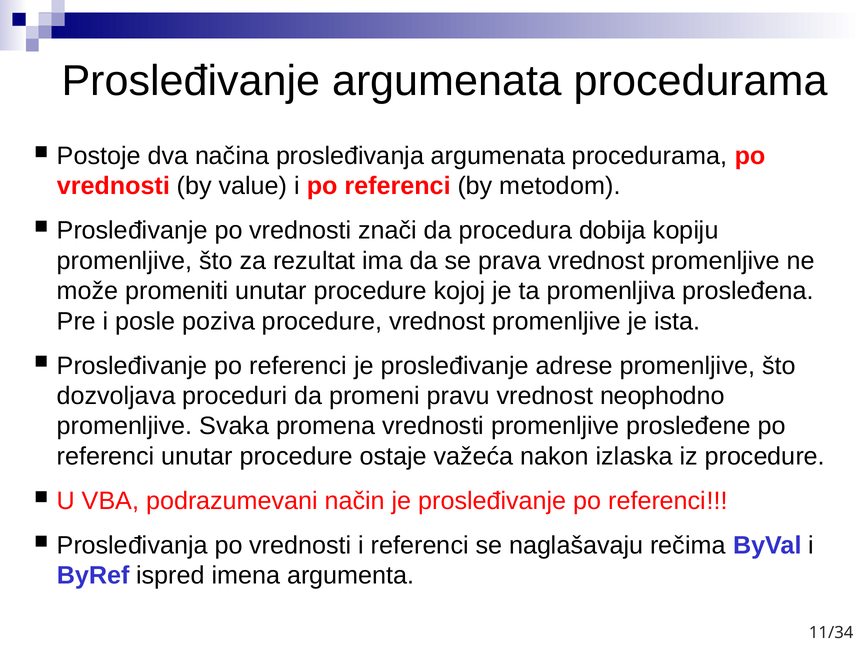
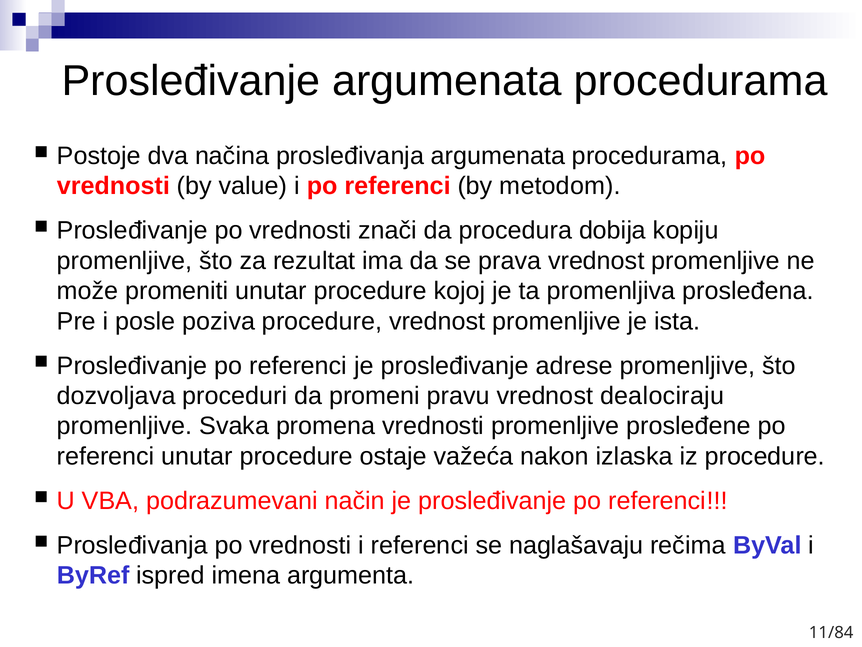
neophodno: neophodno -> dealociraju (662, 396)
11/34: 11/34 -> 11/84 (831, 632)
